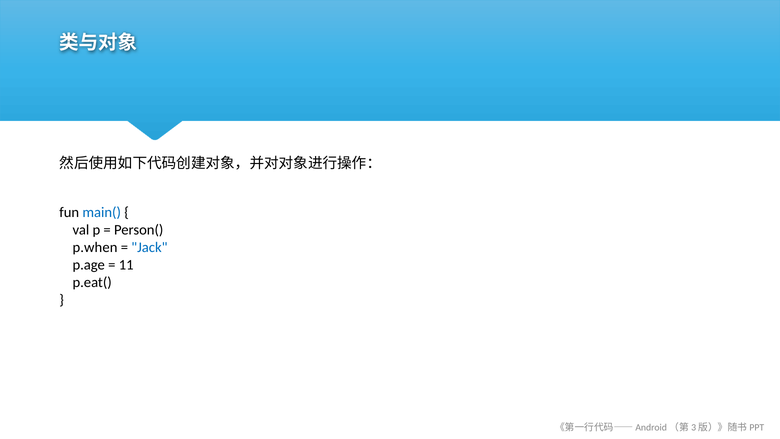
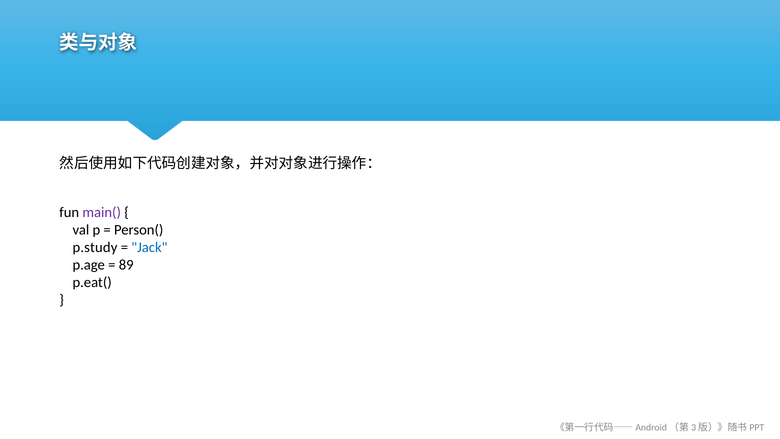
main( colour: blue -> purple (102, 212)
p.when: p.when -> p.study (95, 247)
11: 11 -> 89 (126, 265)
